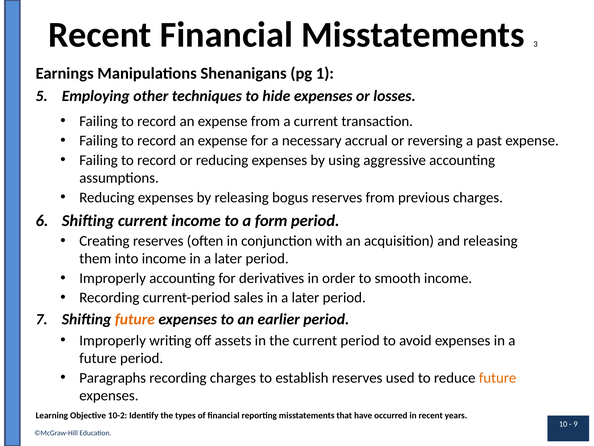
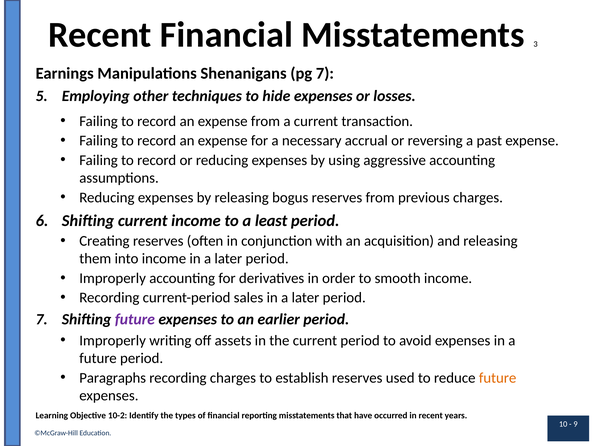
pg 1: 1 -> 7 (325, 73)
form: form -> least (271, 220)
future colour: orange -> purple (135, 319)
